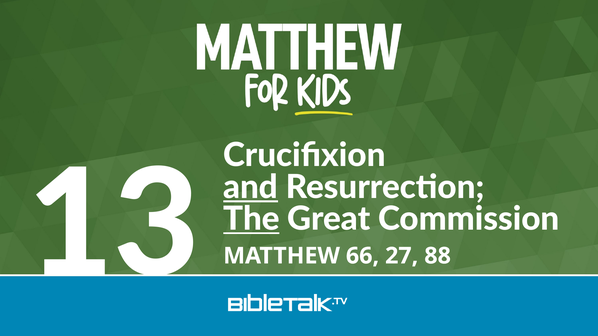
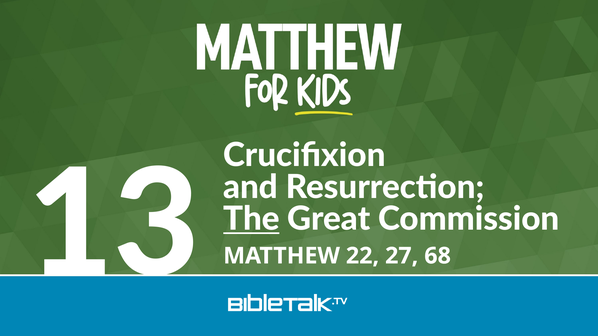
and underline: present -> none (251, 187)
66: 66 -> 22 (363, 256)
88: 88 -> 68 (438, 256)
